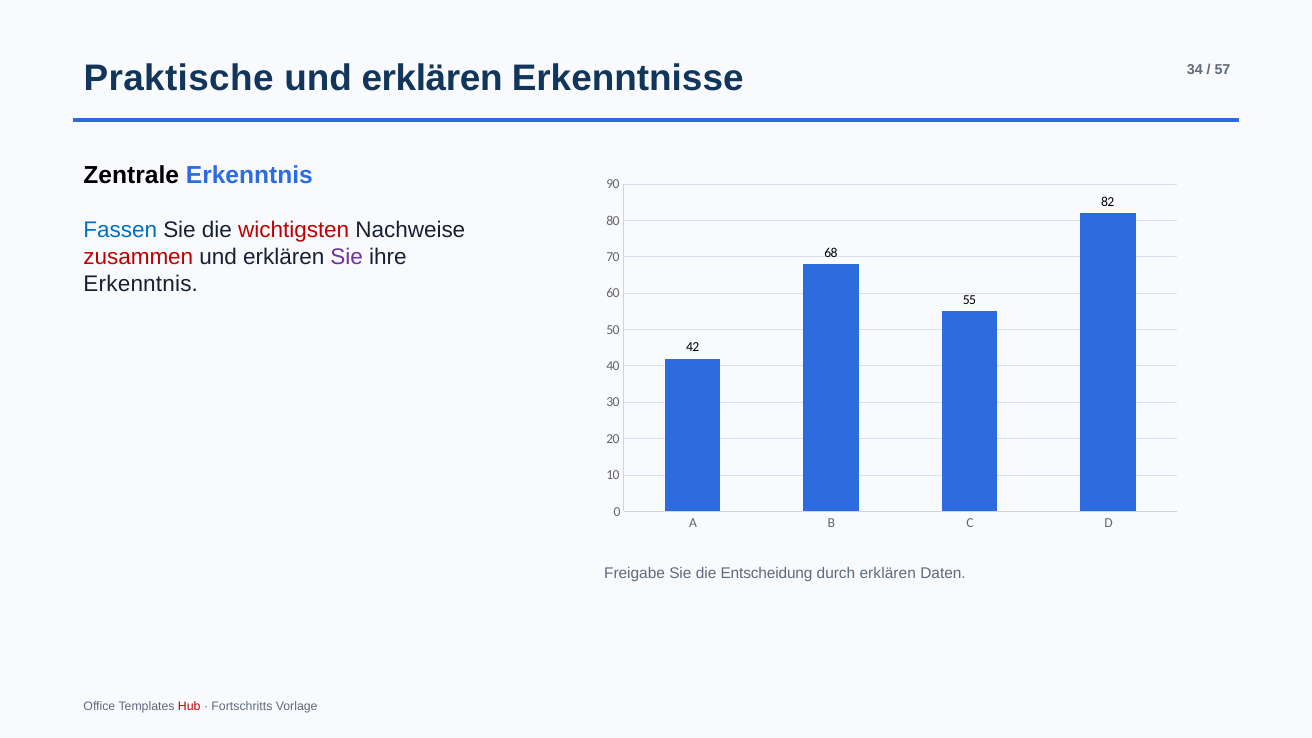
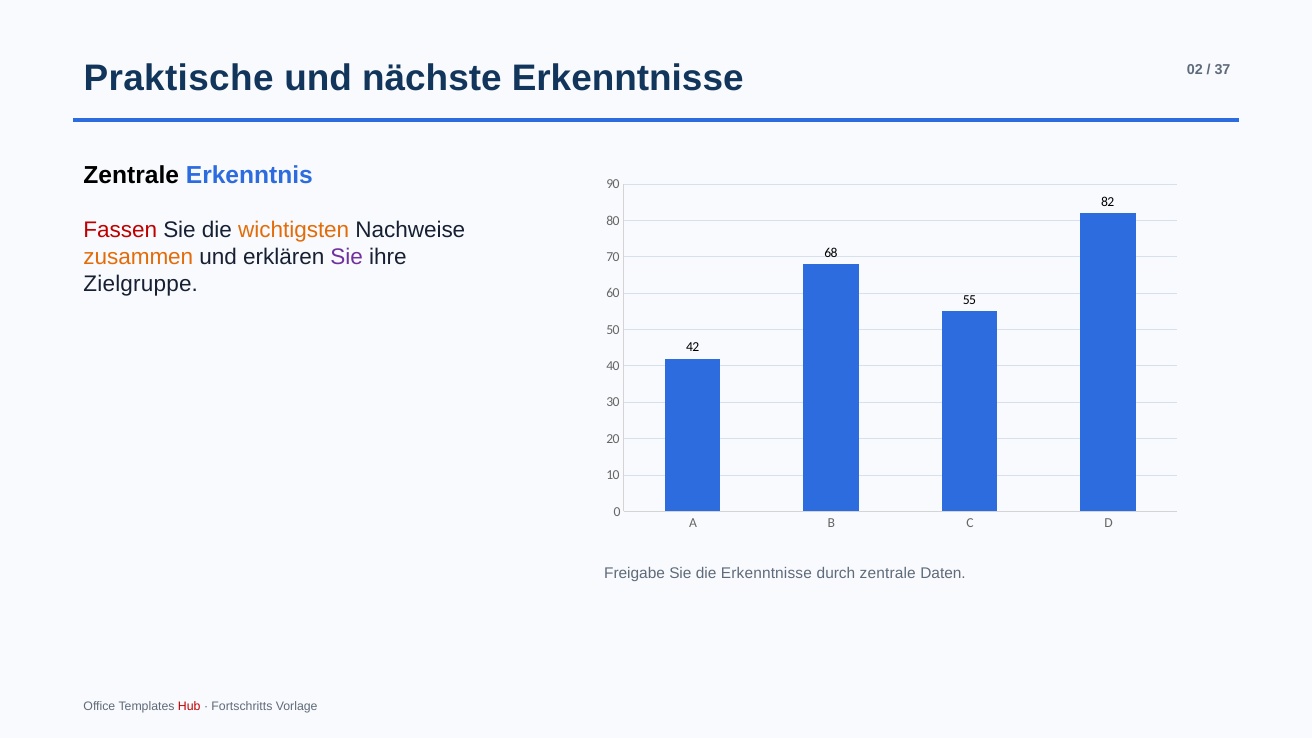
erklären: erklären -> nächste (432, 79)
34: 34 -> 02 (1195, 70)
57: 57 -> 37 (1223, 70)
Fassen colour: blue -> red (120, 230)
wichtigsten colour: red -> orange (294, 230)
zusammen colour: red -> orange (138, 257)
Erkenntnis: Erkenntnis -> Zielgruppe (141, 284)
die Entscheidung: Entscheidung -> Erkenntnisse (766, 574)
durch erklären: erklären -> zentrale (888, 574)
